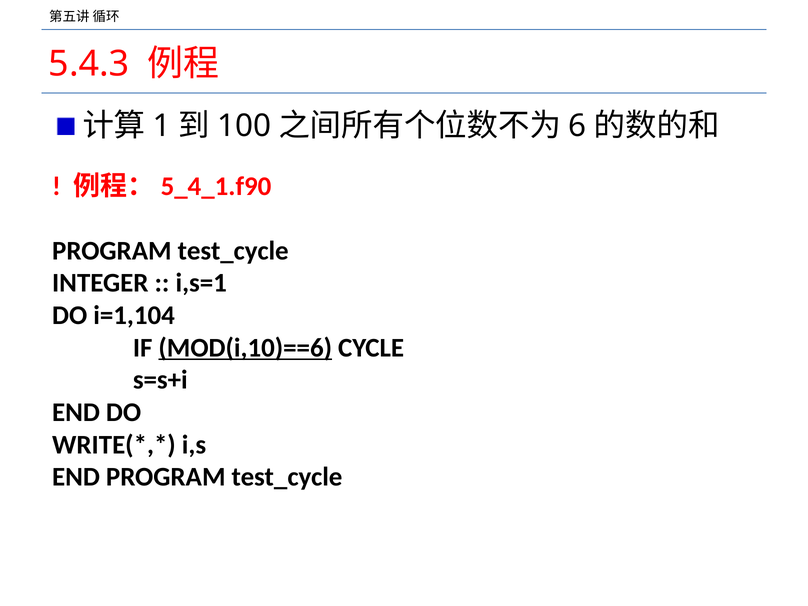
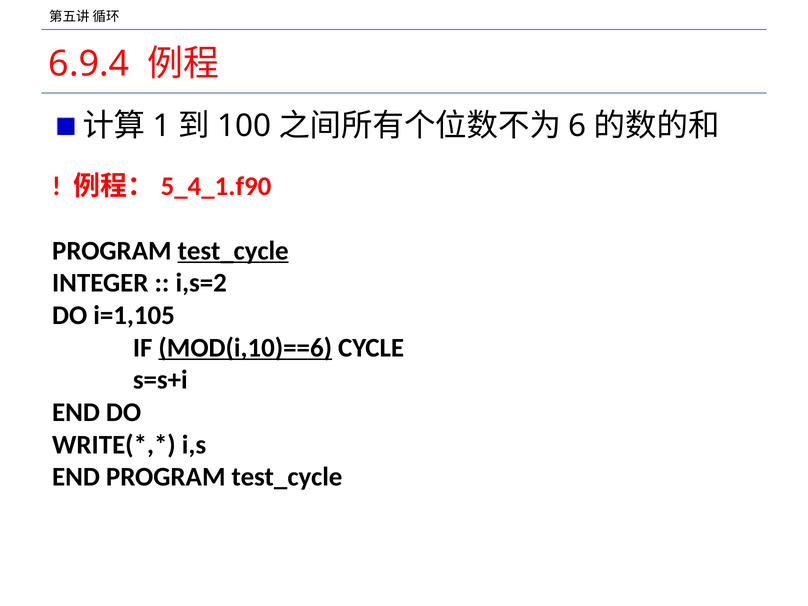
5.4.3: 5.4.3 -> 6.9.4 (89, 64)
test_cycle underline: none -> present (233, 251)
i,s=1: i,s=1 -> i,s=2 (201, 283)
i=1,104: i=1,104 -> i=1,105 (134, 315)
